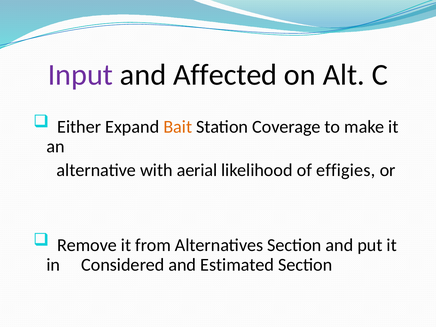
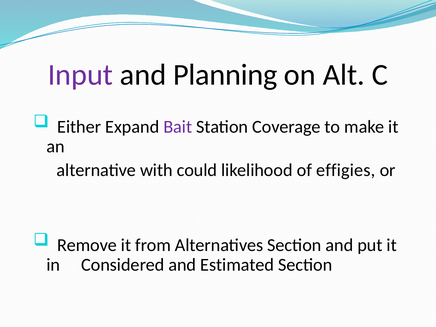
Affected: Affected -> Planning (225, 75)
Bait colour: orange -> purple (178, 127)
aerial: aerial -> could (197, 170)
